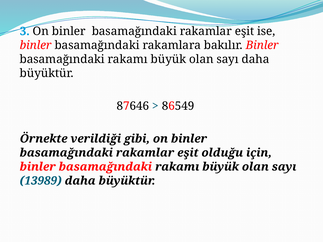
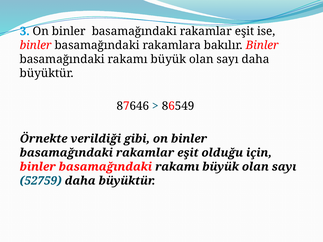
13989: 13989 -> 52759 (41, 181)
